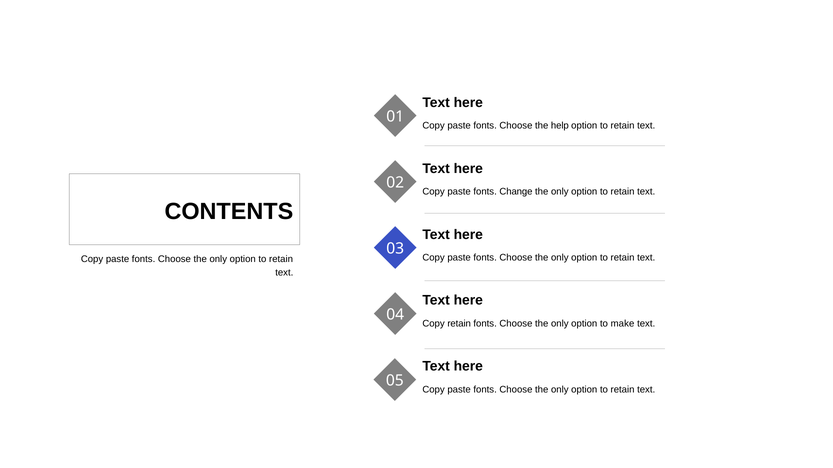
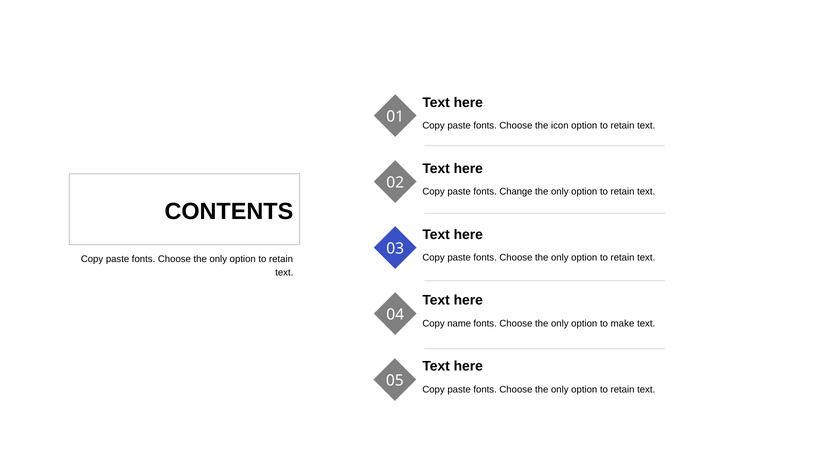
help: help -> icon (560, 126)
Copy retain: retain -> name (459, 324)
